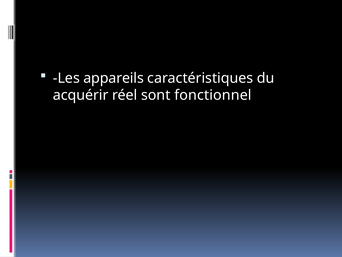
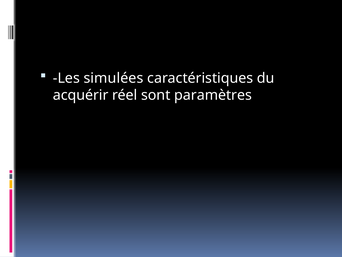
appareils: appareils -> simulées (113, 78)
fonctionnel: fonctionnel -> paramètres (213, 95)
